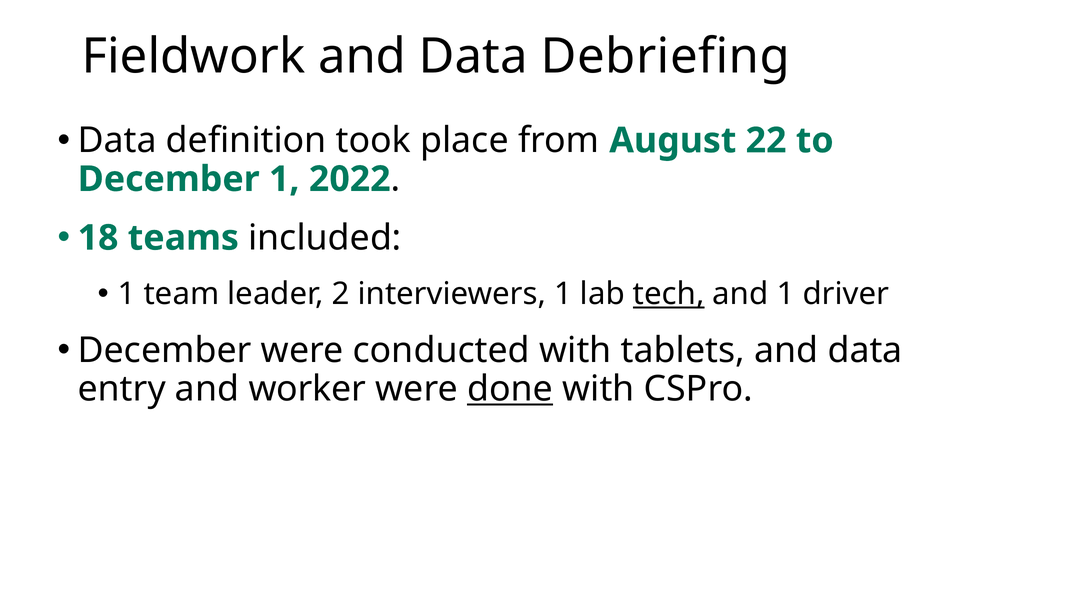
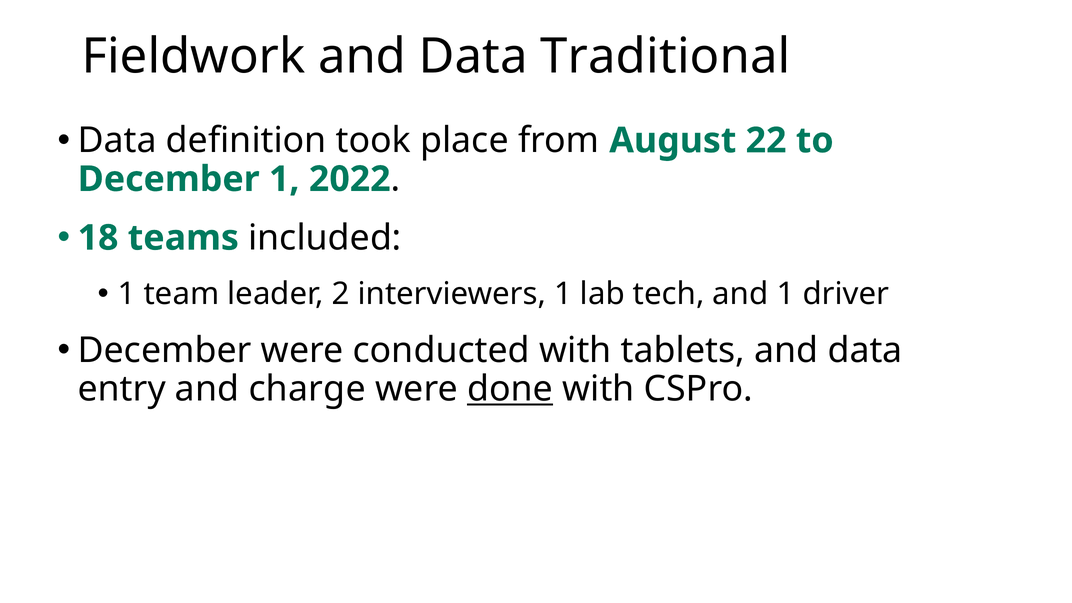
Debriefing: Debriefing -> Traditional (665, 56)
tech underline: present -> none (669, 294)
worker: worker -> charge (307, 389)
